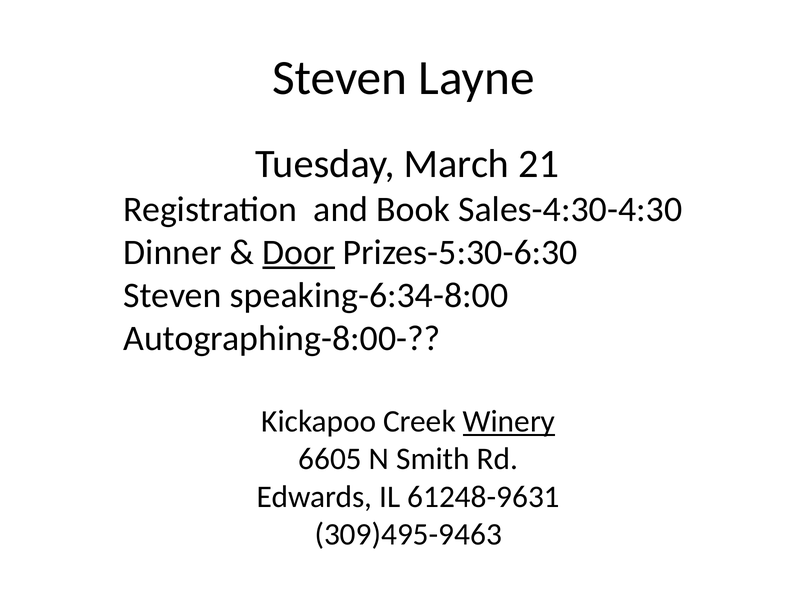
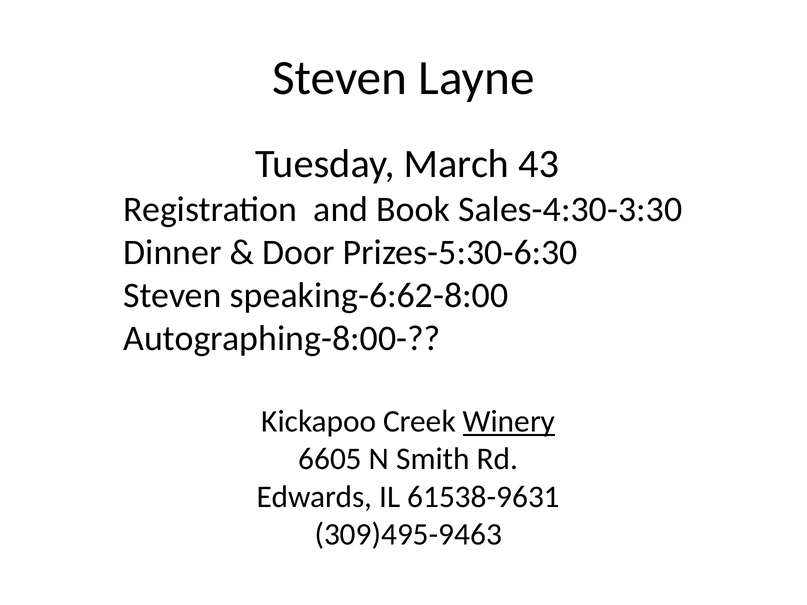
21: 21 -> 43 (539, 164)
Sales-4:30-4:30: Sales-4:30-4:30 -> Sales-4:30-3:30 (570, 209)
Door underline: present -> none (299, 252)
speaking-6:34-8:00: speaking-6:34-8:00 -> speaking-6:62-8:00 (369, 295)
61248-9631: 61248-9631 -> 61538-9631 (484, 497)
